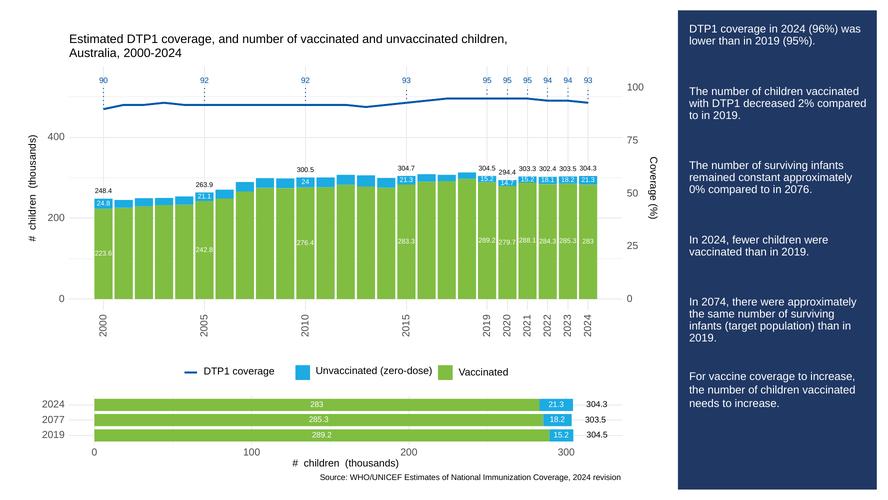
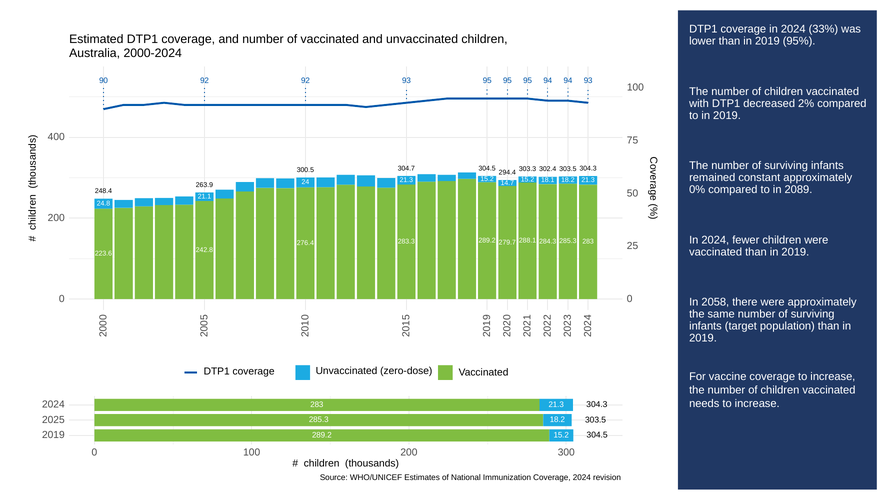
96%: 96% -> 33% (823, 29)
2076: 2076 -> 2089 (798, 189)
2074: 2074 -> 2058 (715, 302)
2077: 2077 -> 2025 (53, 419)
